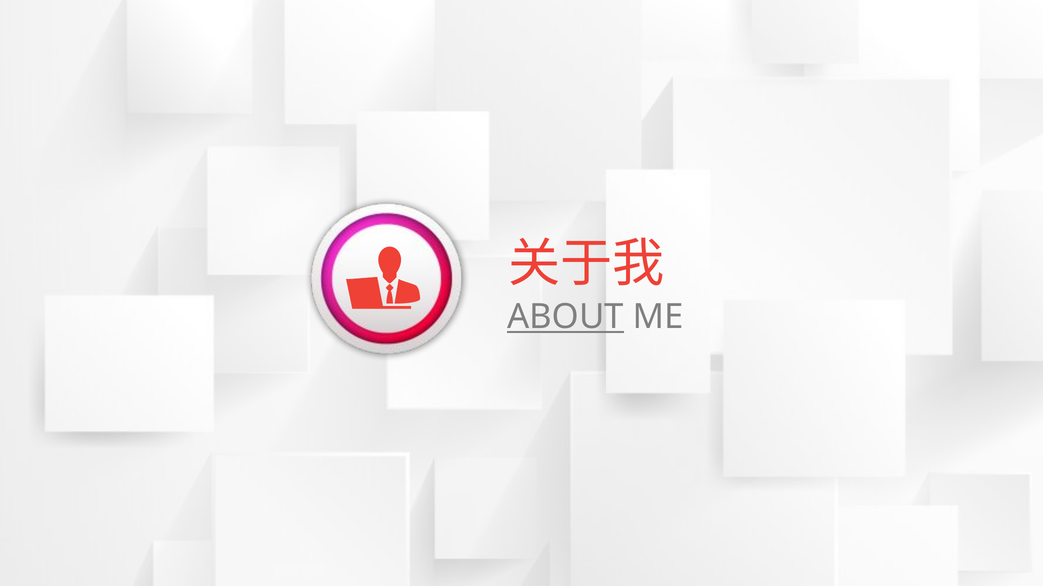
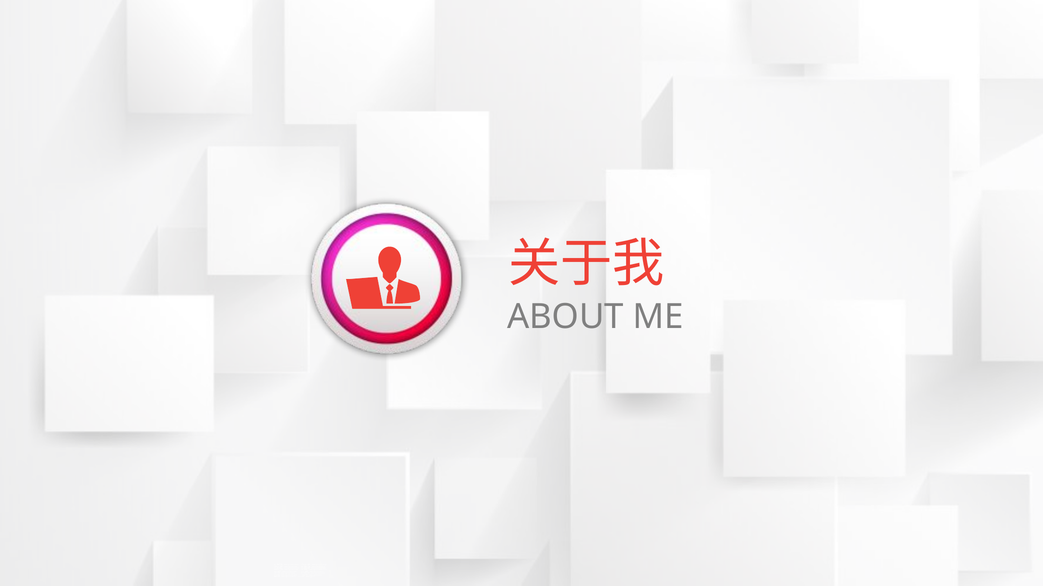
ABOUT underline: present -> none (565, 317)
